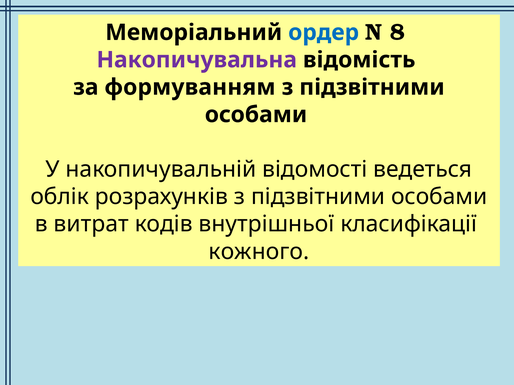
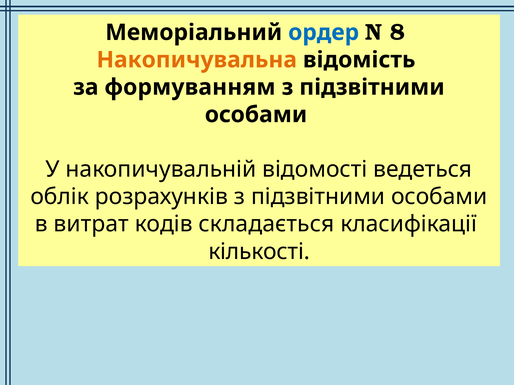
Накопичувальна colour: purple -> orange (197, 60)
внутрішньої: внутрішньої -> складається (266, 224)
кожного: кожного -> кількості (259, 252)
